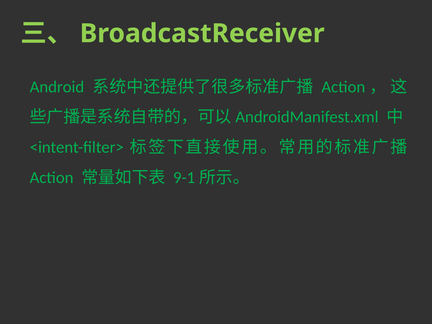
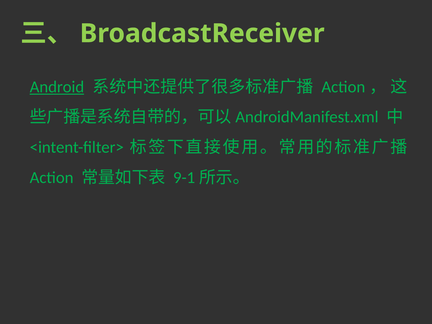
Android underline: none -> present (57, 87)
